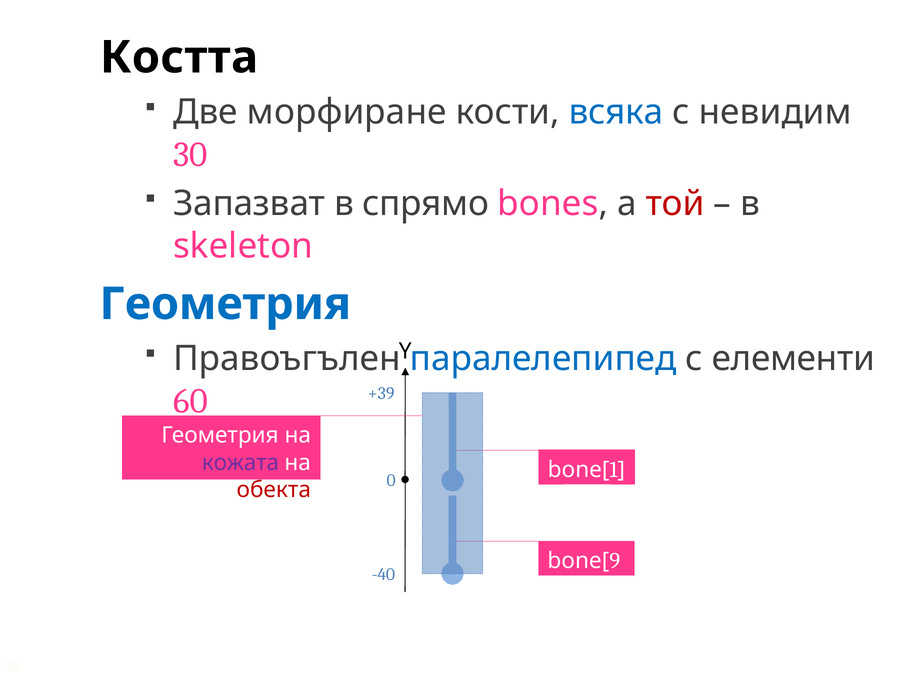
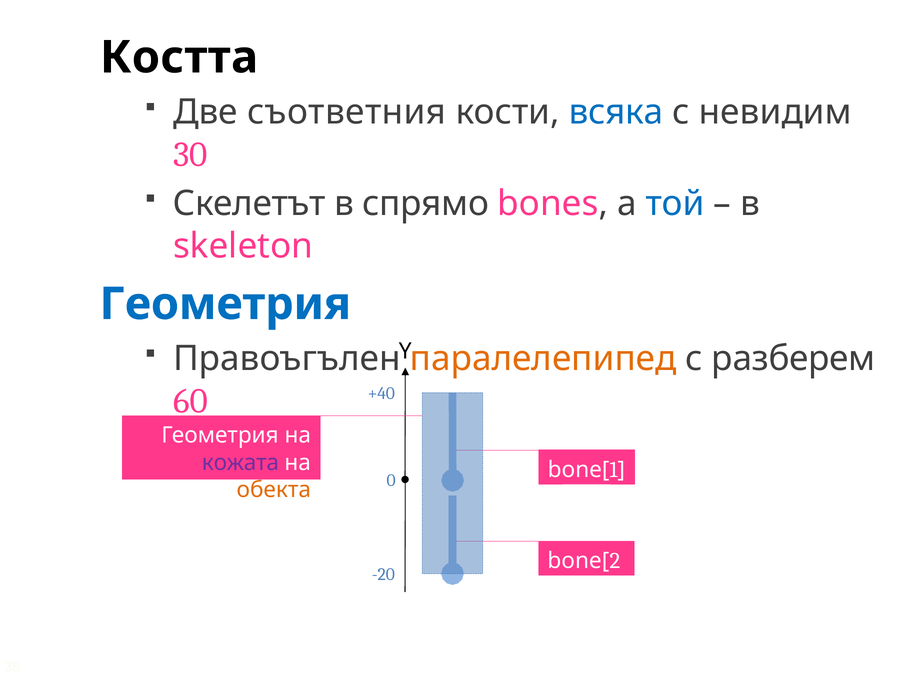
морфиране: морфиране -> съответния (347, 112)
Запазват: Запазват -> Скелетът (249, 204)
той colour: red -> blue (675, 204)
паралелепипед colour: blue -> orange (543, 359)
елементи: елементи -> разберем (793, 359)
+39: +39 -> +40 (381, 393)
обекта colour: red -> orange (274, 490)
9: 9 -> 2 (615, 560)
-40: -40 -> -20 (383, 574)
